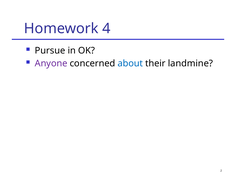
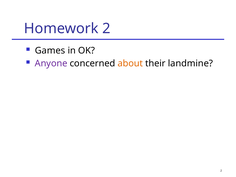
Homework 4: 4 -> 2 (106, 29)
Pursue: Pursue -> Games (50, 51)
about colour: blue -> orange (130, 63)
